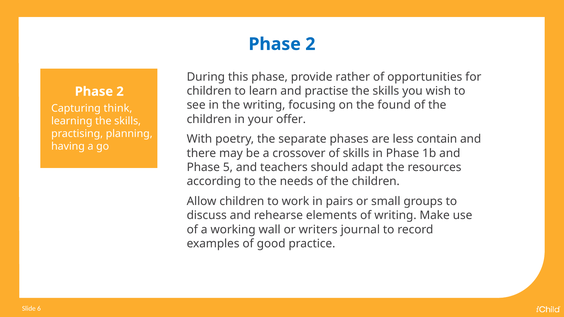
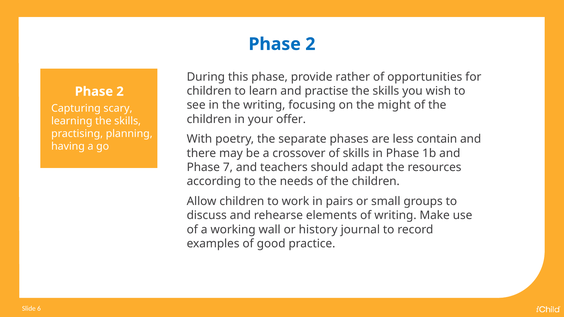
found: found -> might (394, 105)
think: think -> scary (118, 108)
5: 5 -> 7 (228, 167)
writers: writers -> history (318, 230)
